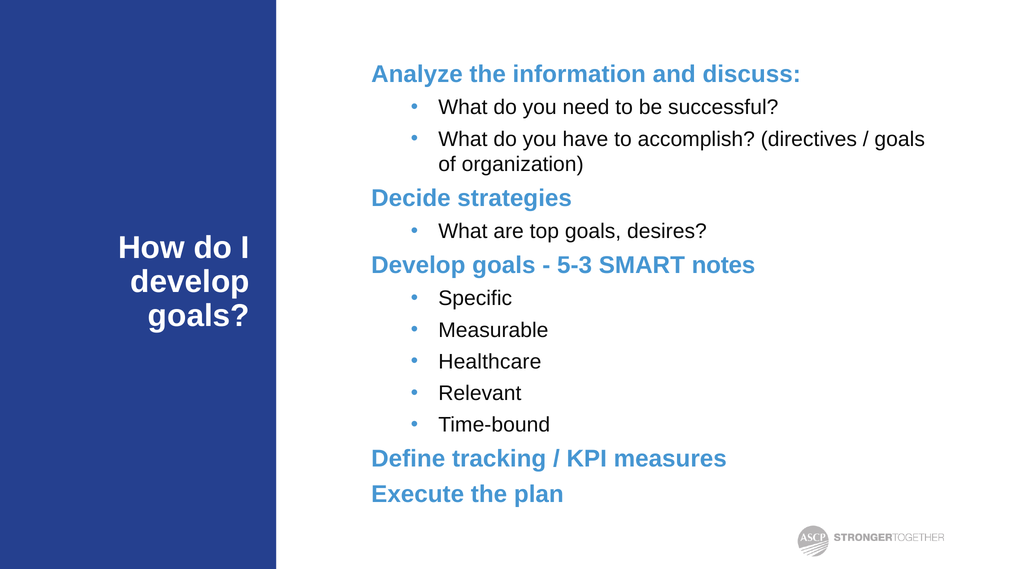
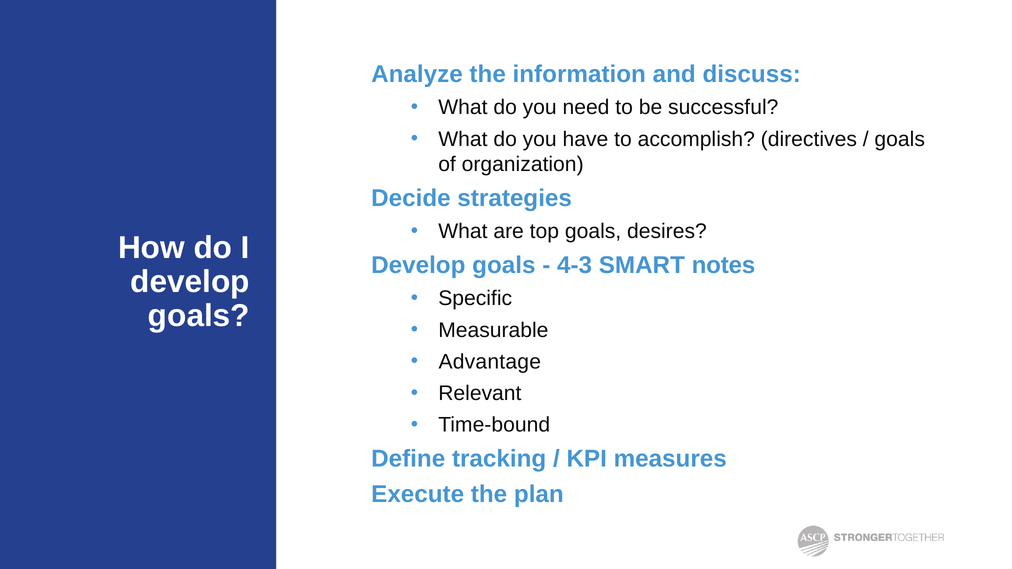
5-3: 5-3 -> 4-3 (575, 265)
Healthcare: Healthcare -> Advantage (490, 362)
